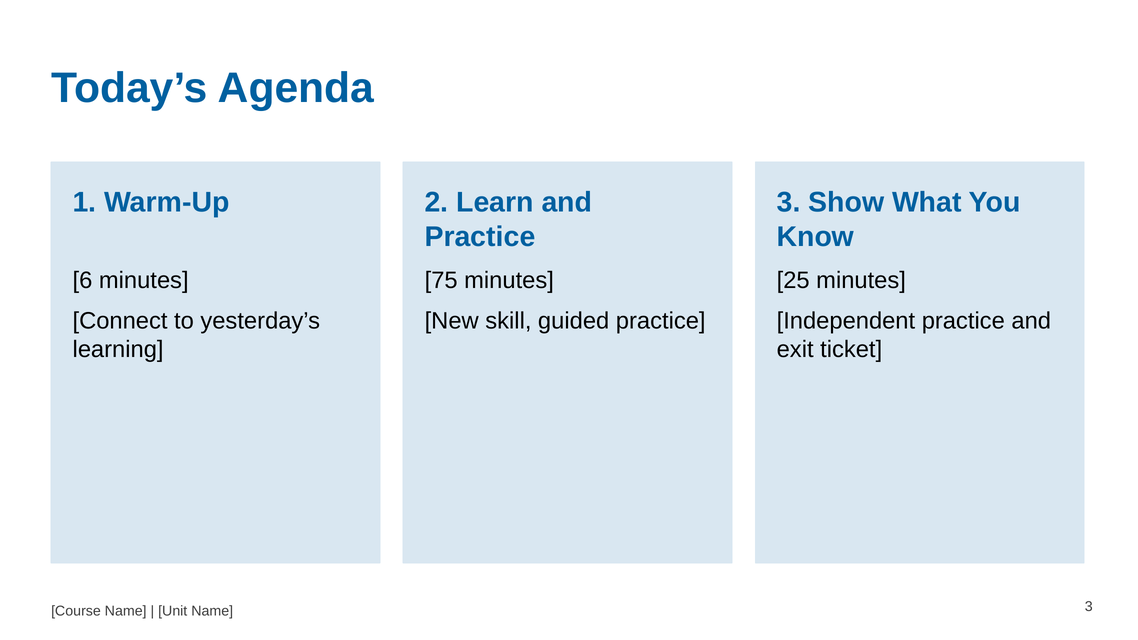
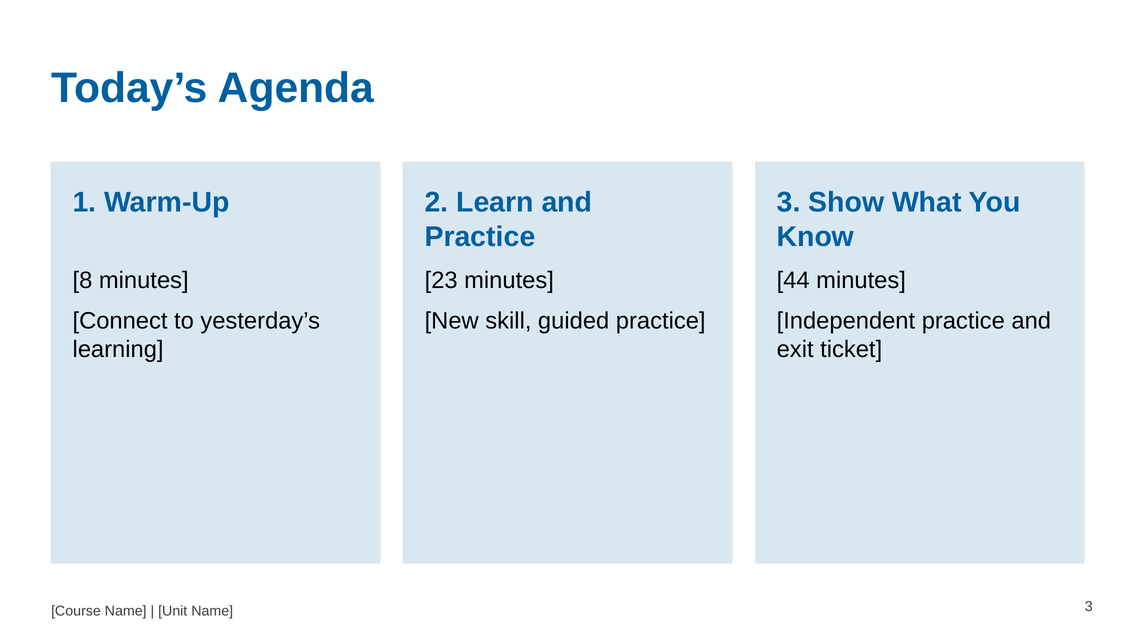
6: 6 -> 8 (82, 281)
75: 75 -> 23 (441, 281)
25: 25 -> 44 (793, 281)
